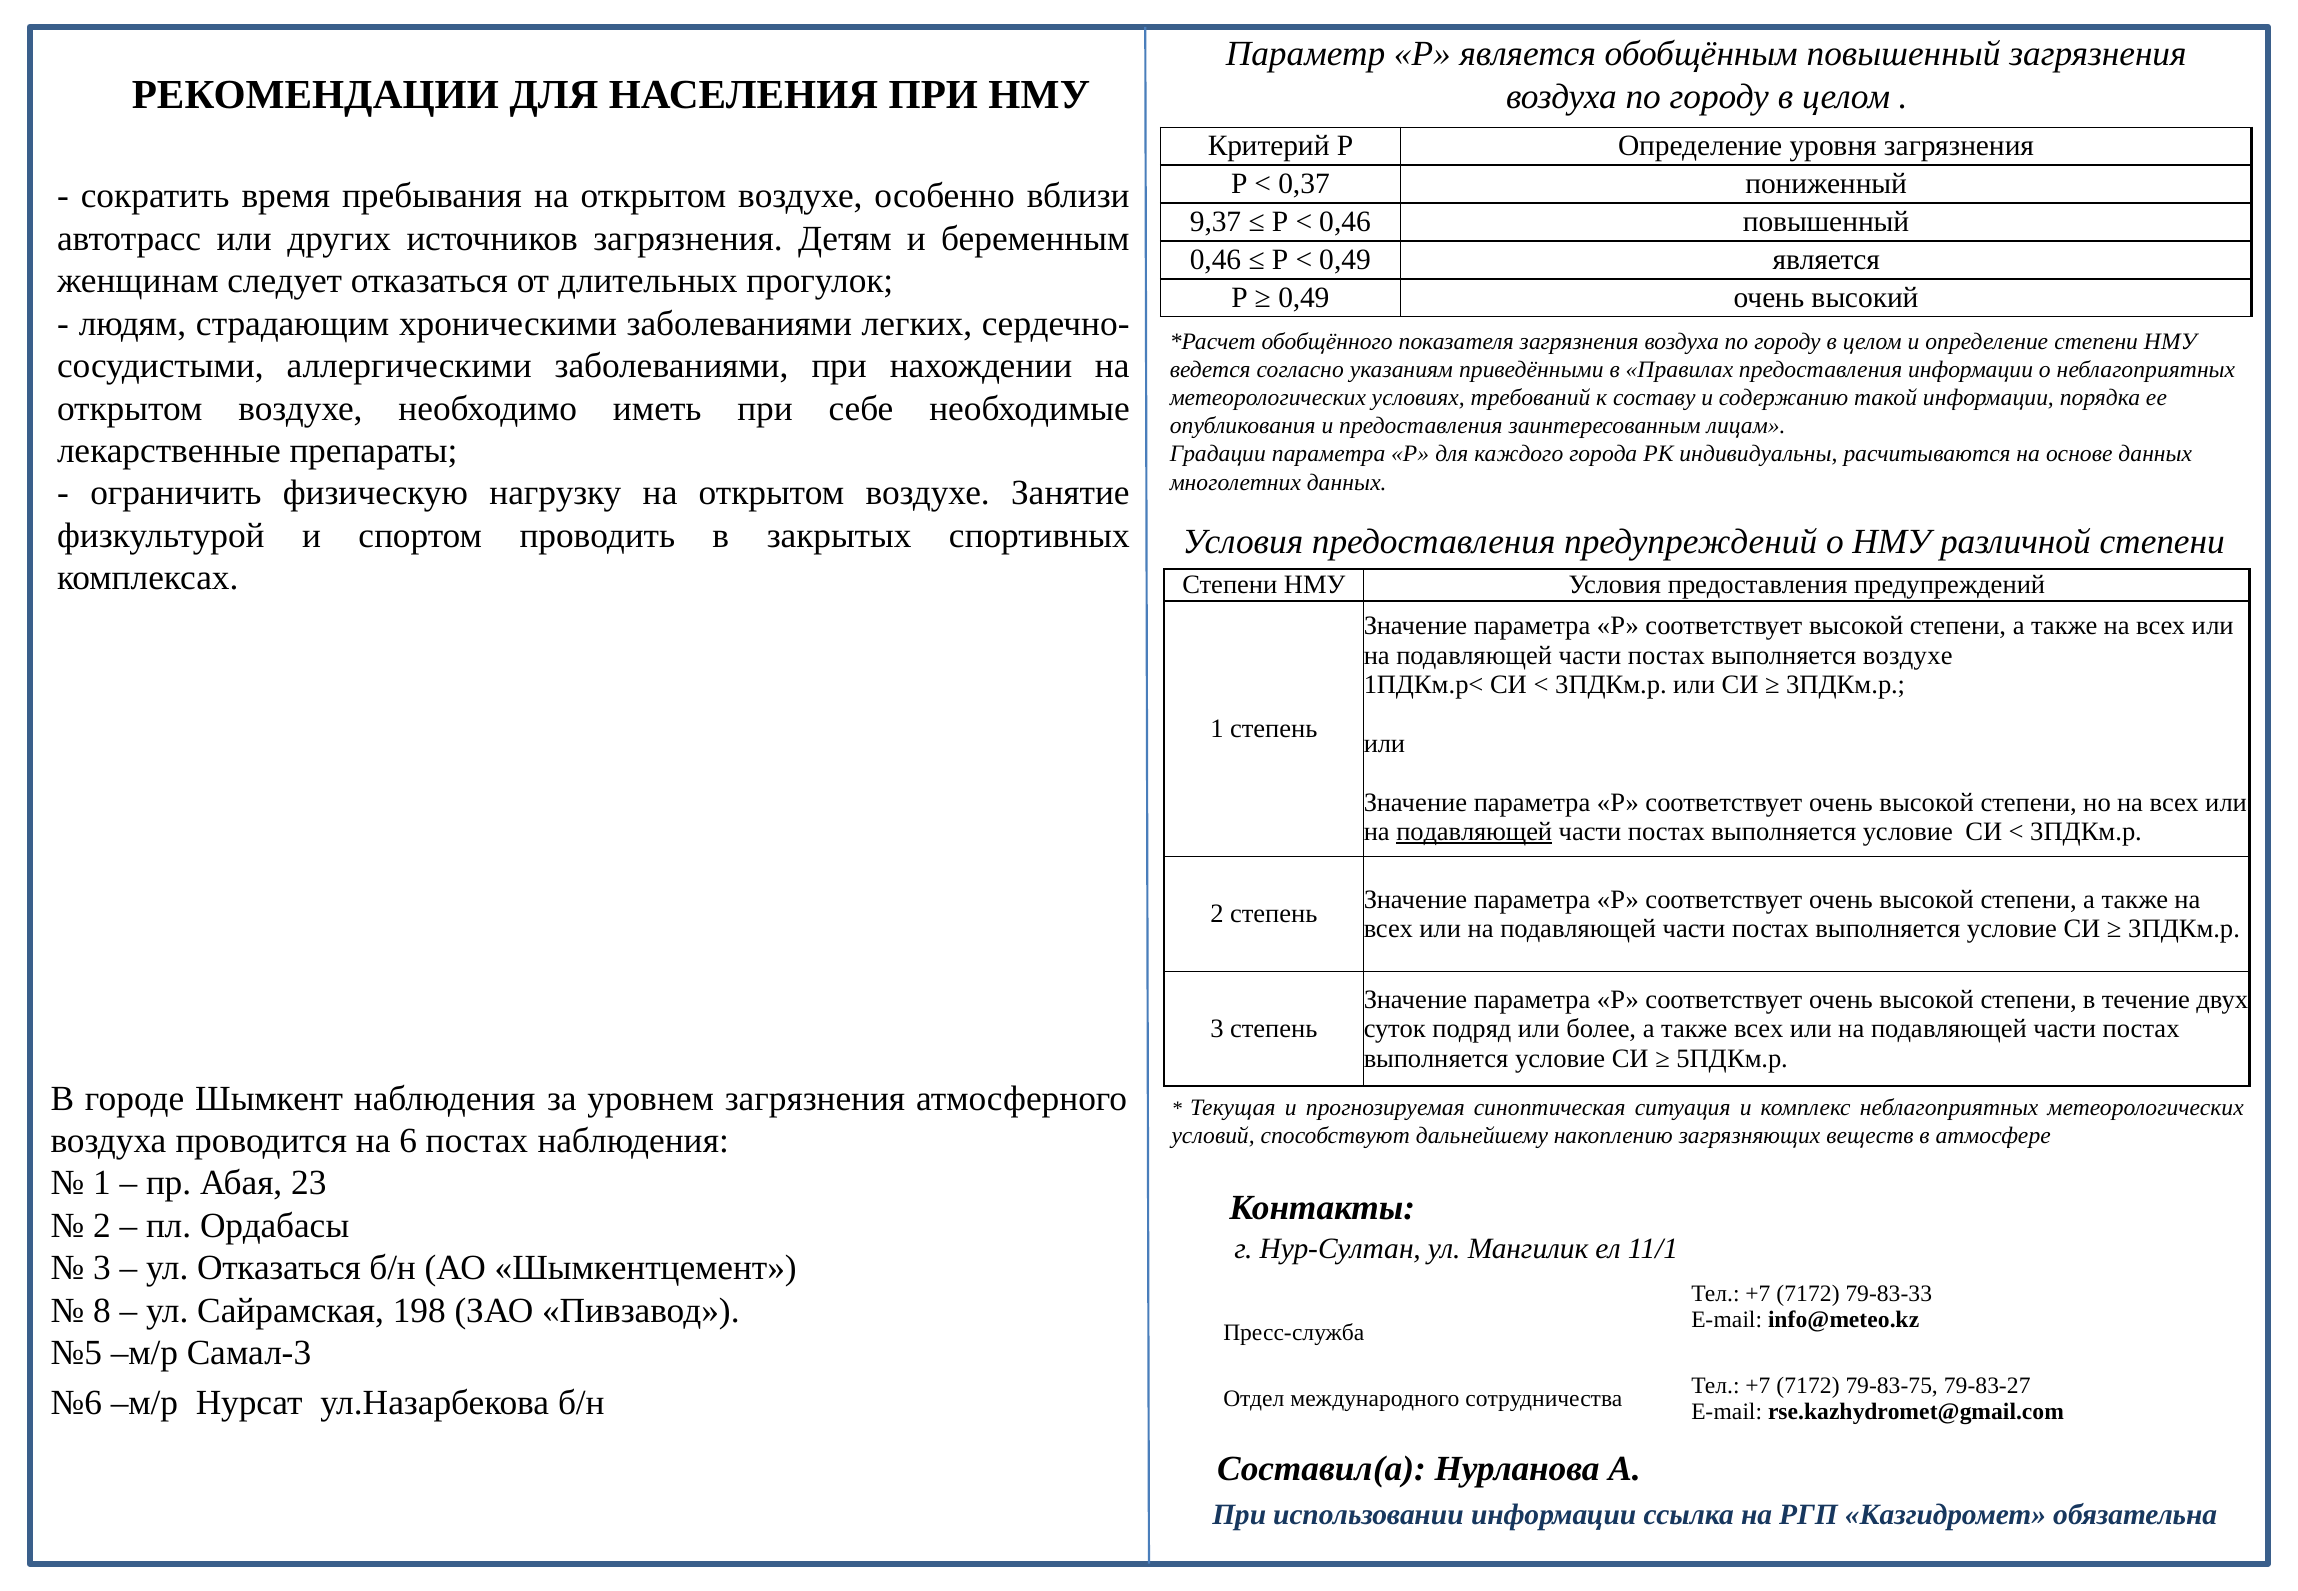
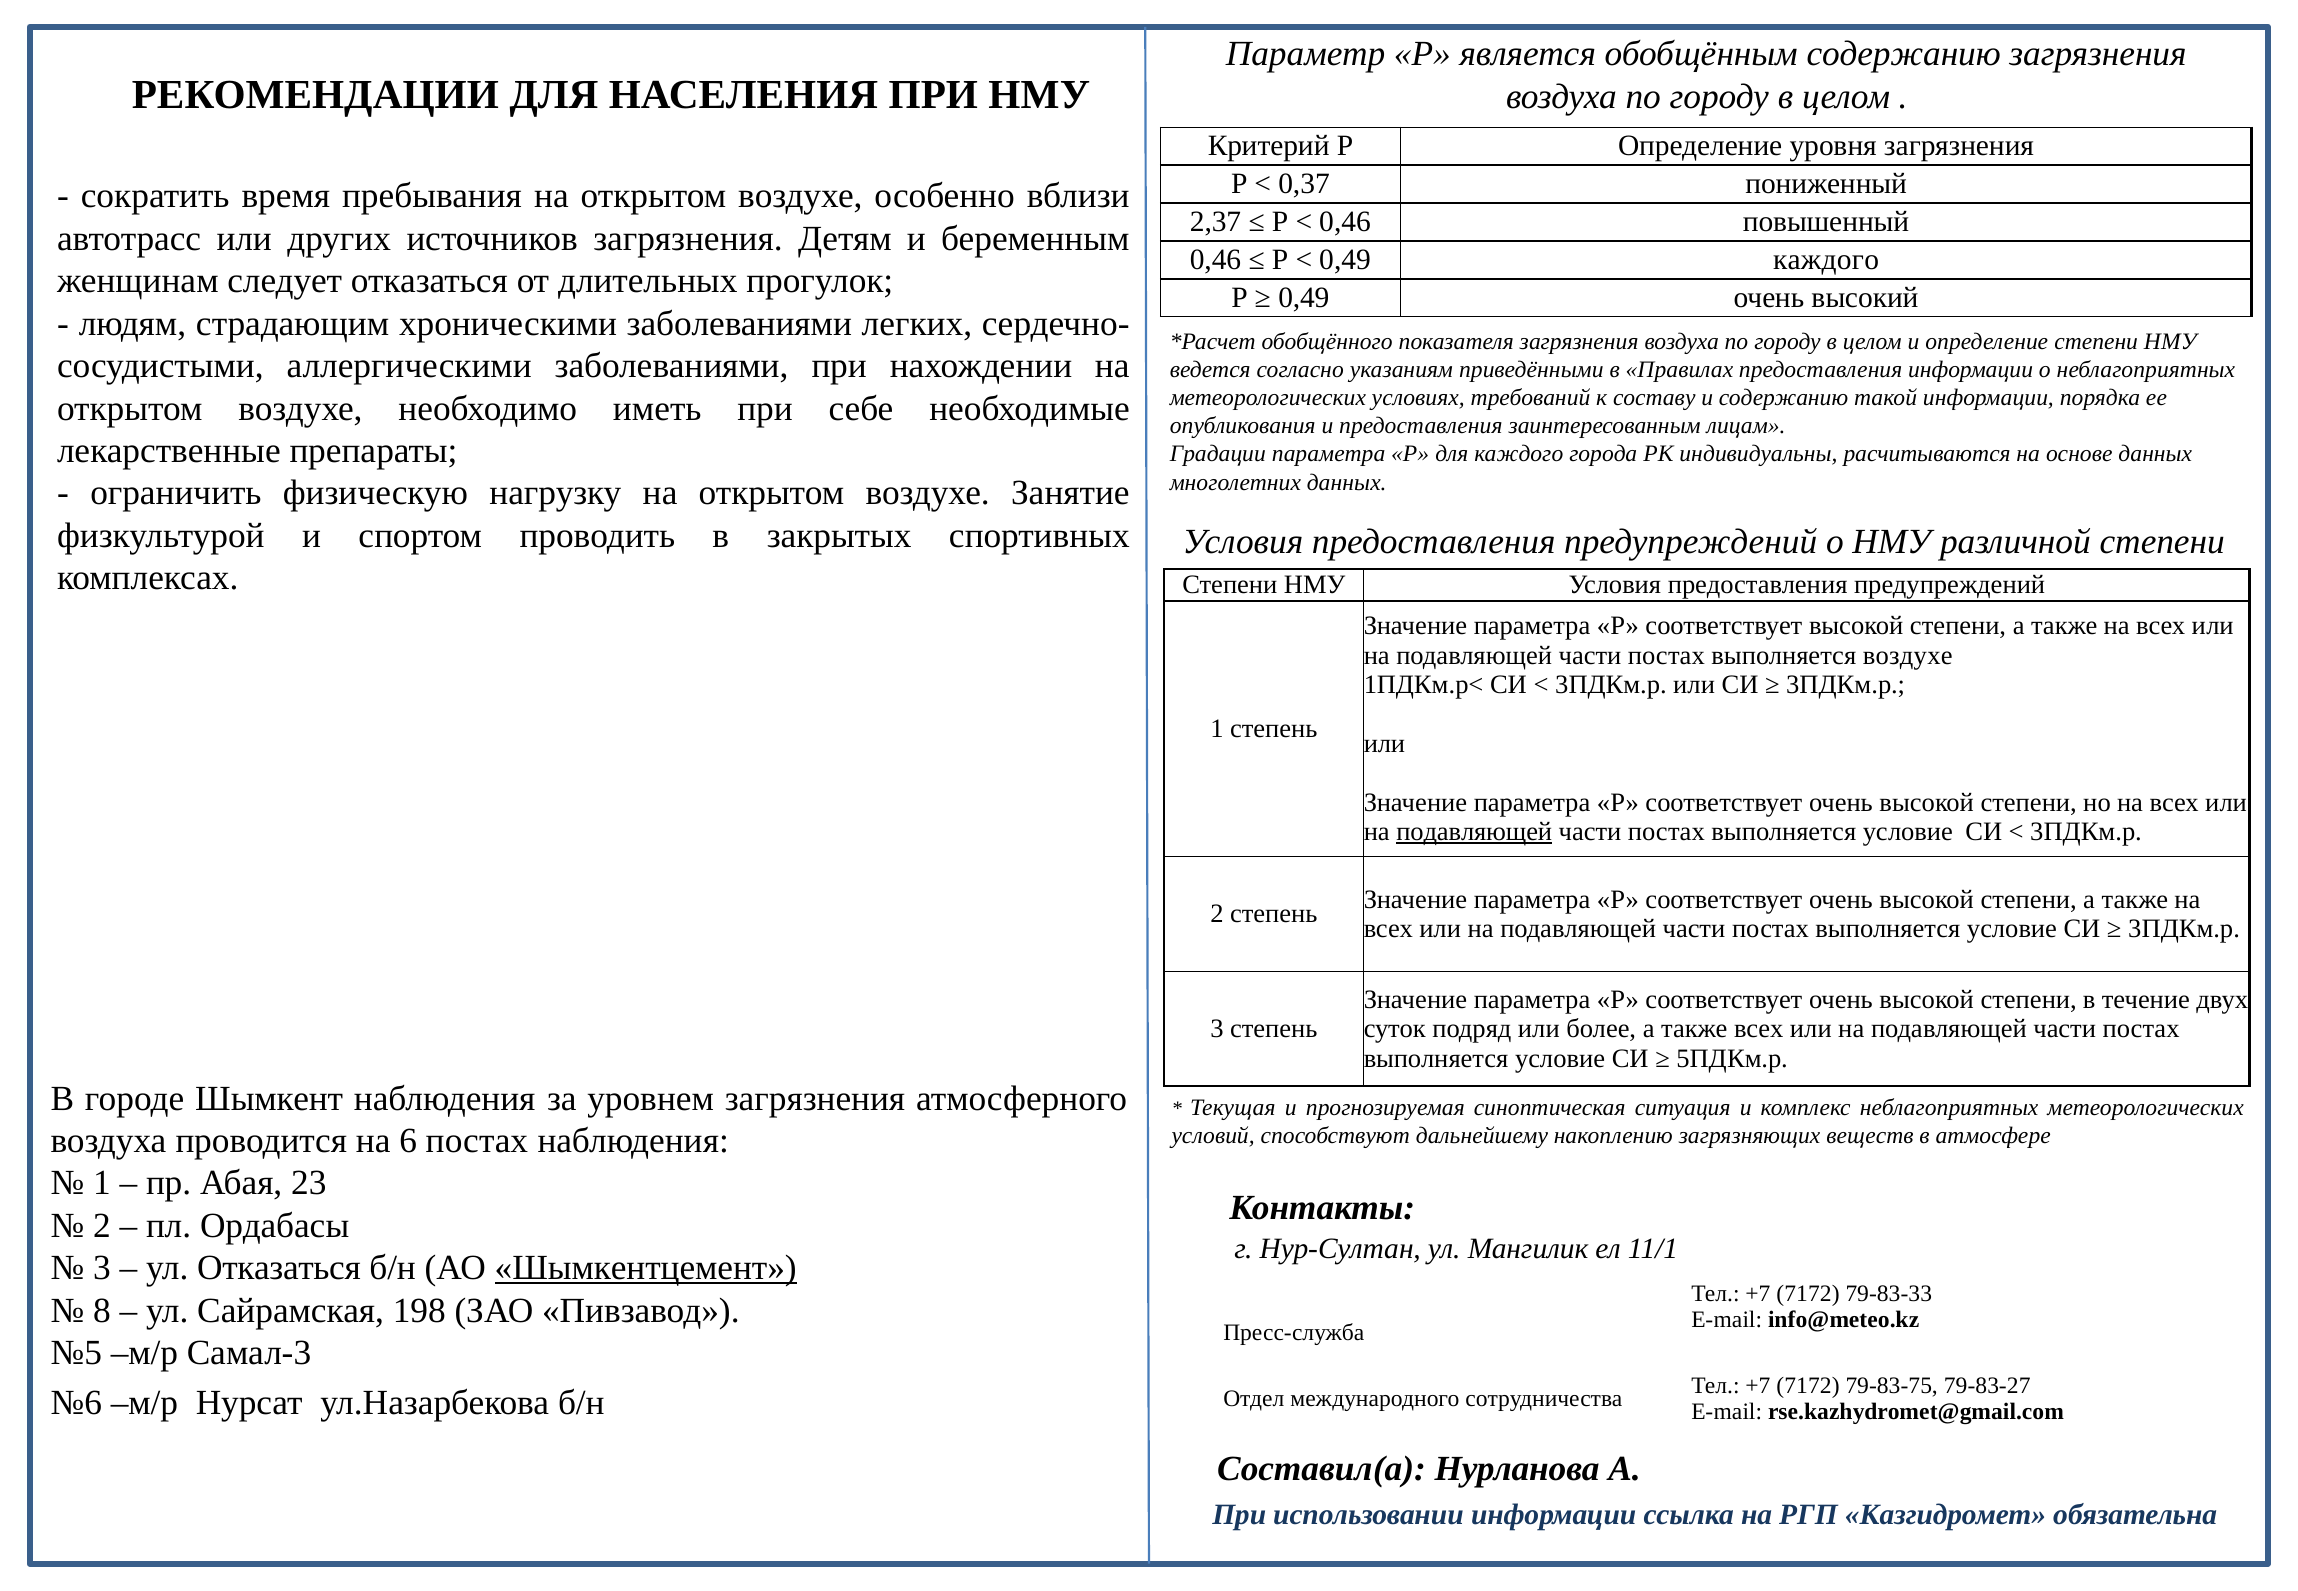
обобщённым повышенный: повышенный -> содержанию (1904, 54)
9,37: 9,37 -> 2,37 (1216, 222)
0,49 является: является -> каждого (1826, 260)
Шымкентцемент underline: none -> present (646, 1268)
